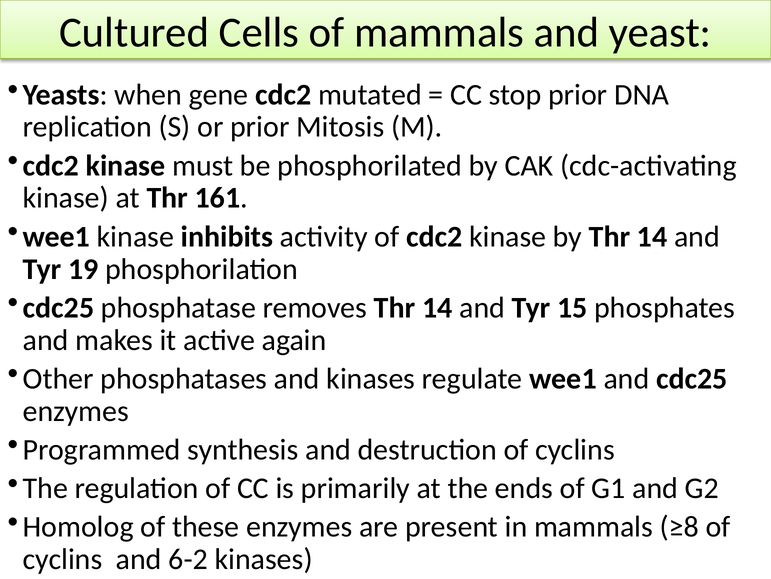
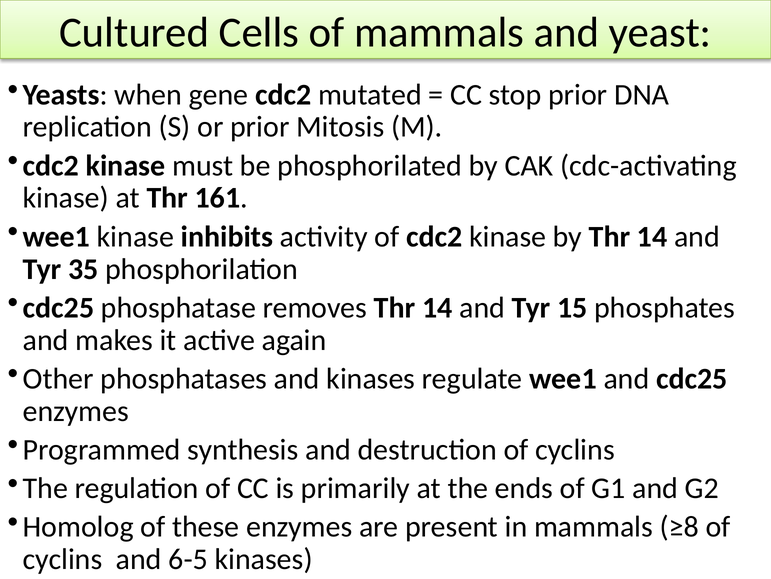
19: 19 -> 35 (83, 269)
6-2: 6-2 -> 6-5 (188, 559)
